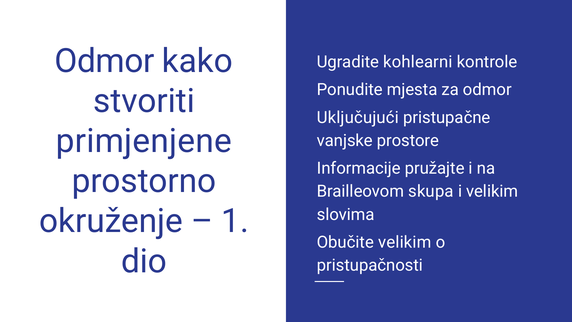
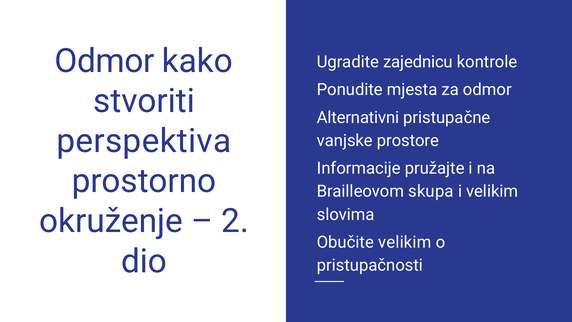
kohlearni: kohlearni -> zajednicu (418, 62)
Uključujući: Uključujući -> Alternativni (358, 117)
primjenjene: primjenjene -> perspektiva (144, 141)
1: 1 -> 2 (235, 221)
